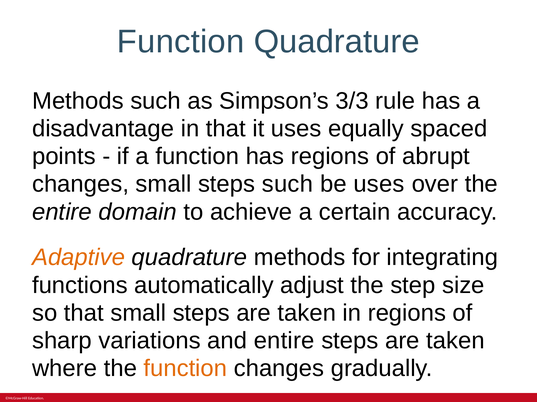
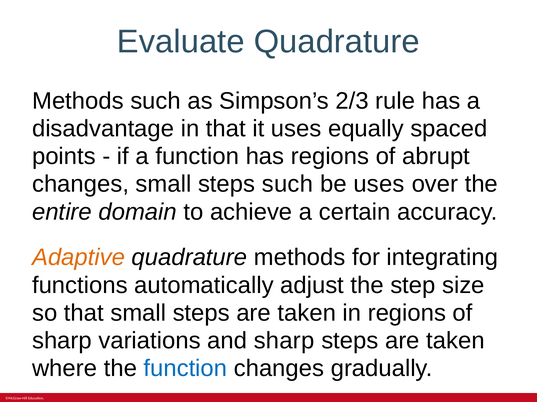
Function: Function -> Evaluate (181, 42)
3/3: 3/3 -> 2/3 (352, 101)
and entire: entire -> sharp (284, 341)
function colour: orange -> blue (185, 369)
